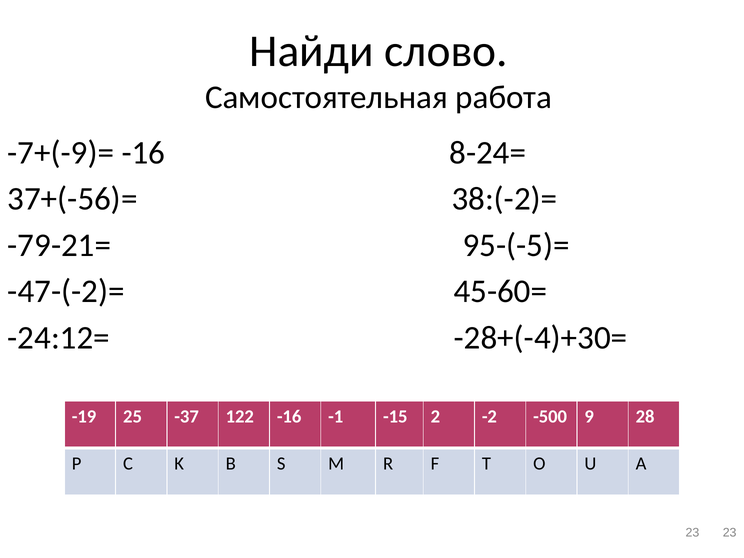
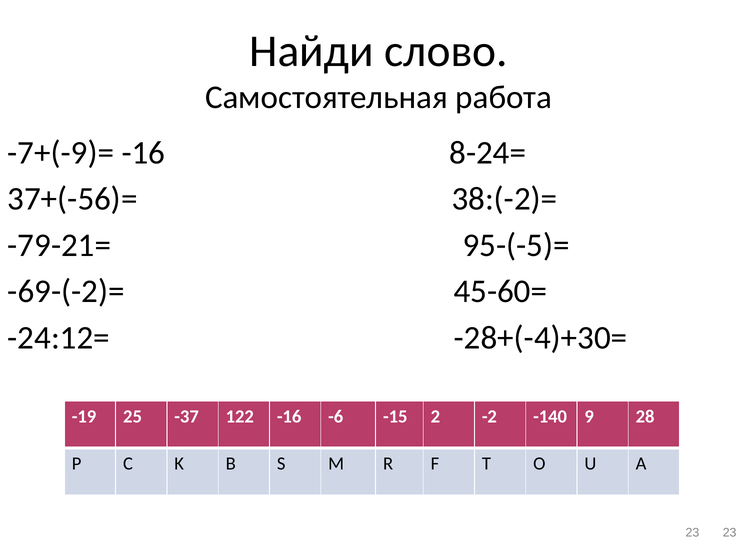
-47-(-2)=: -47-(-2)= -> -69-(-2)= (66, 292)
-1: -1 -> -6 (336, 417)
-500: -500 -> -140 (550, 417)
